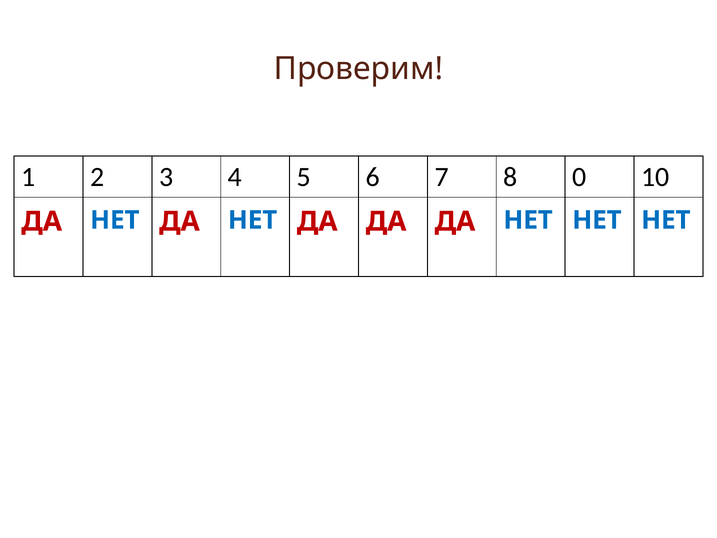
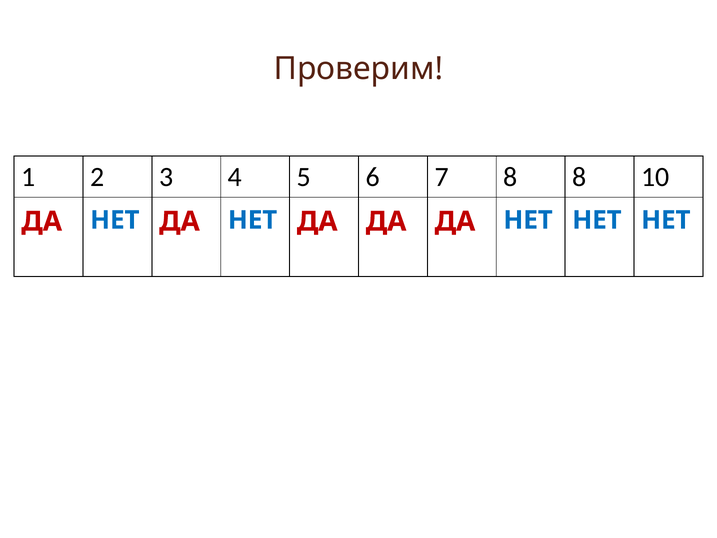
8 0: 0 -> 8 (579, 177)
